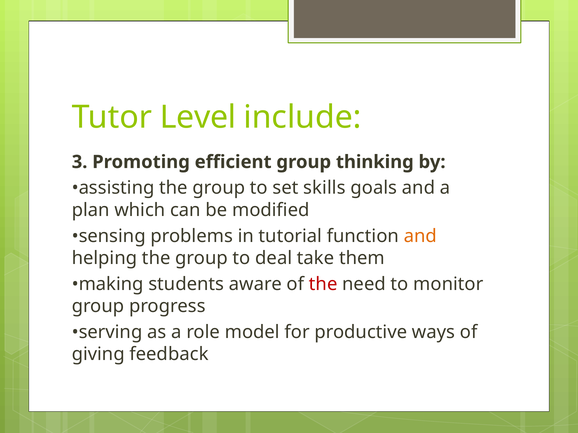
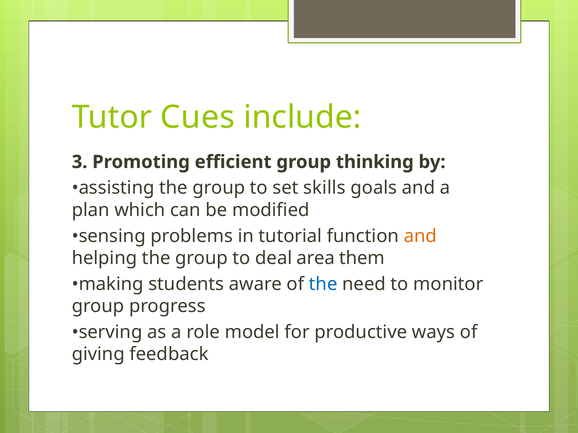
Level: Level -> Cues (198, 117)
take: take -> area (316, 258)
the colour: red -> blue (323, 284)
